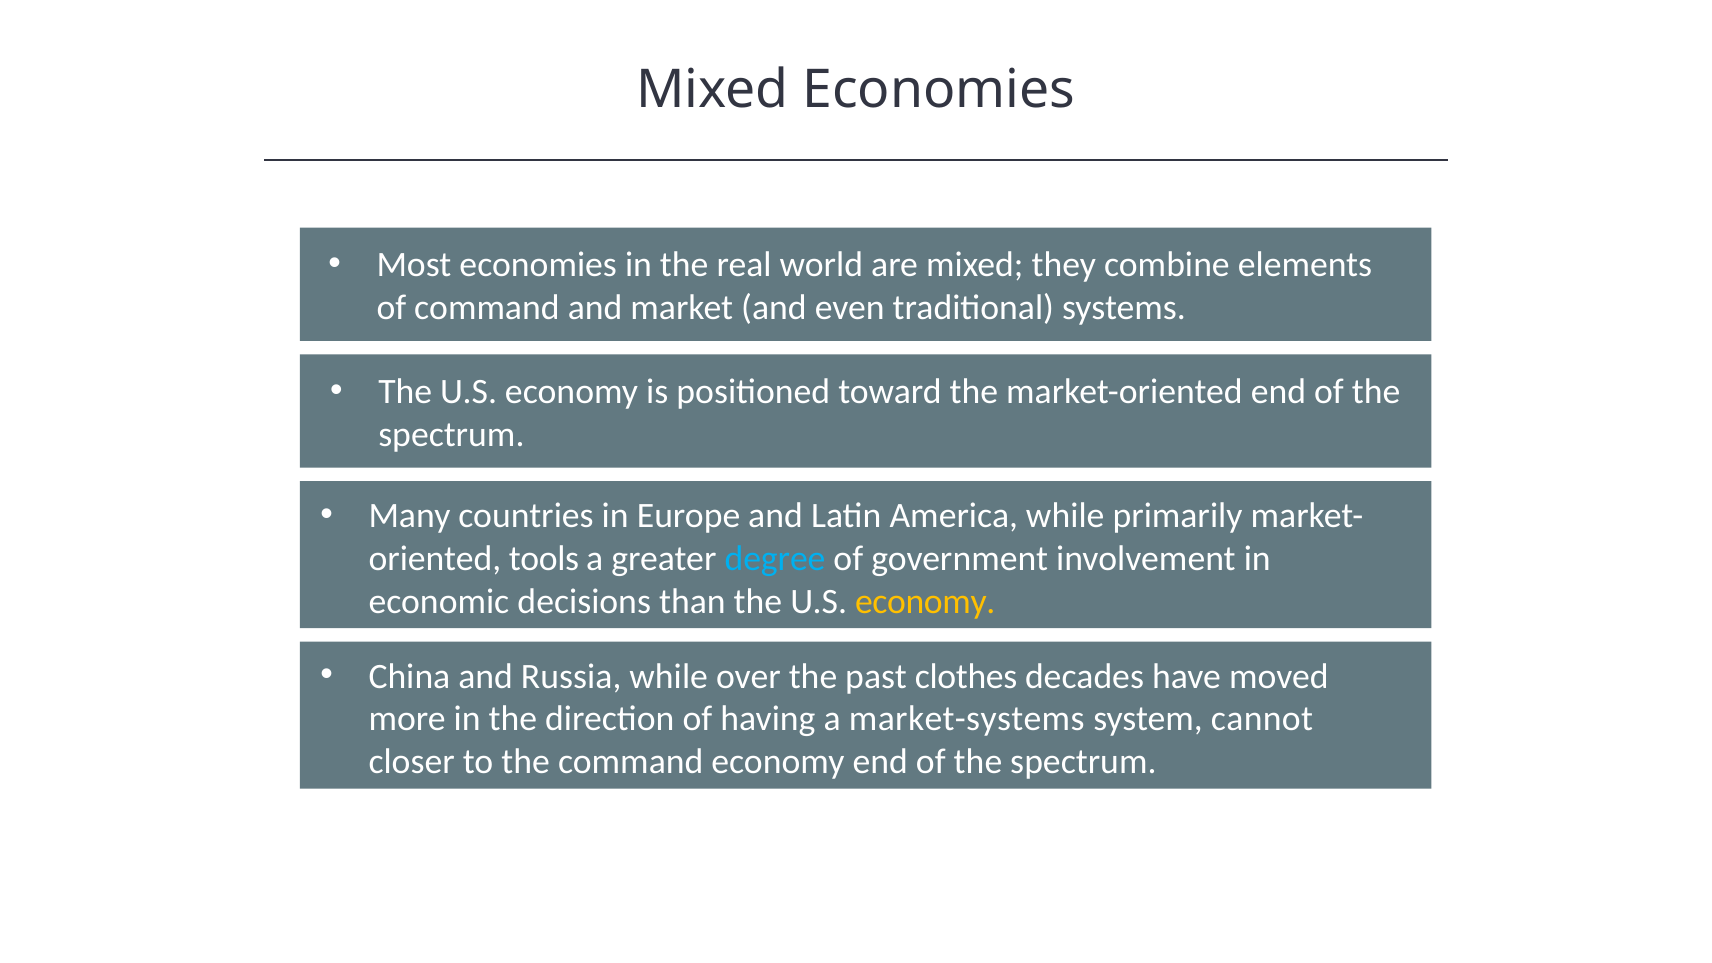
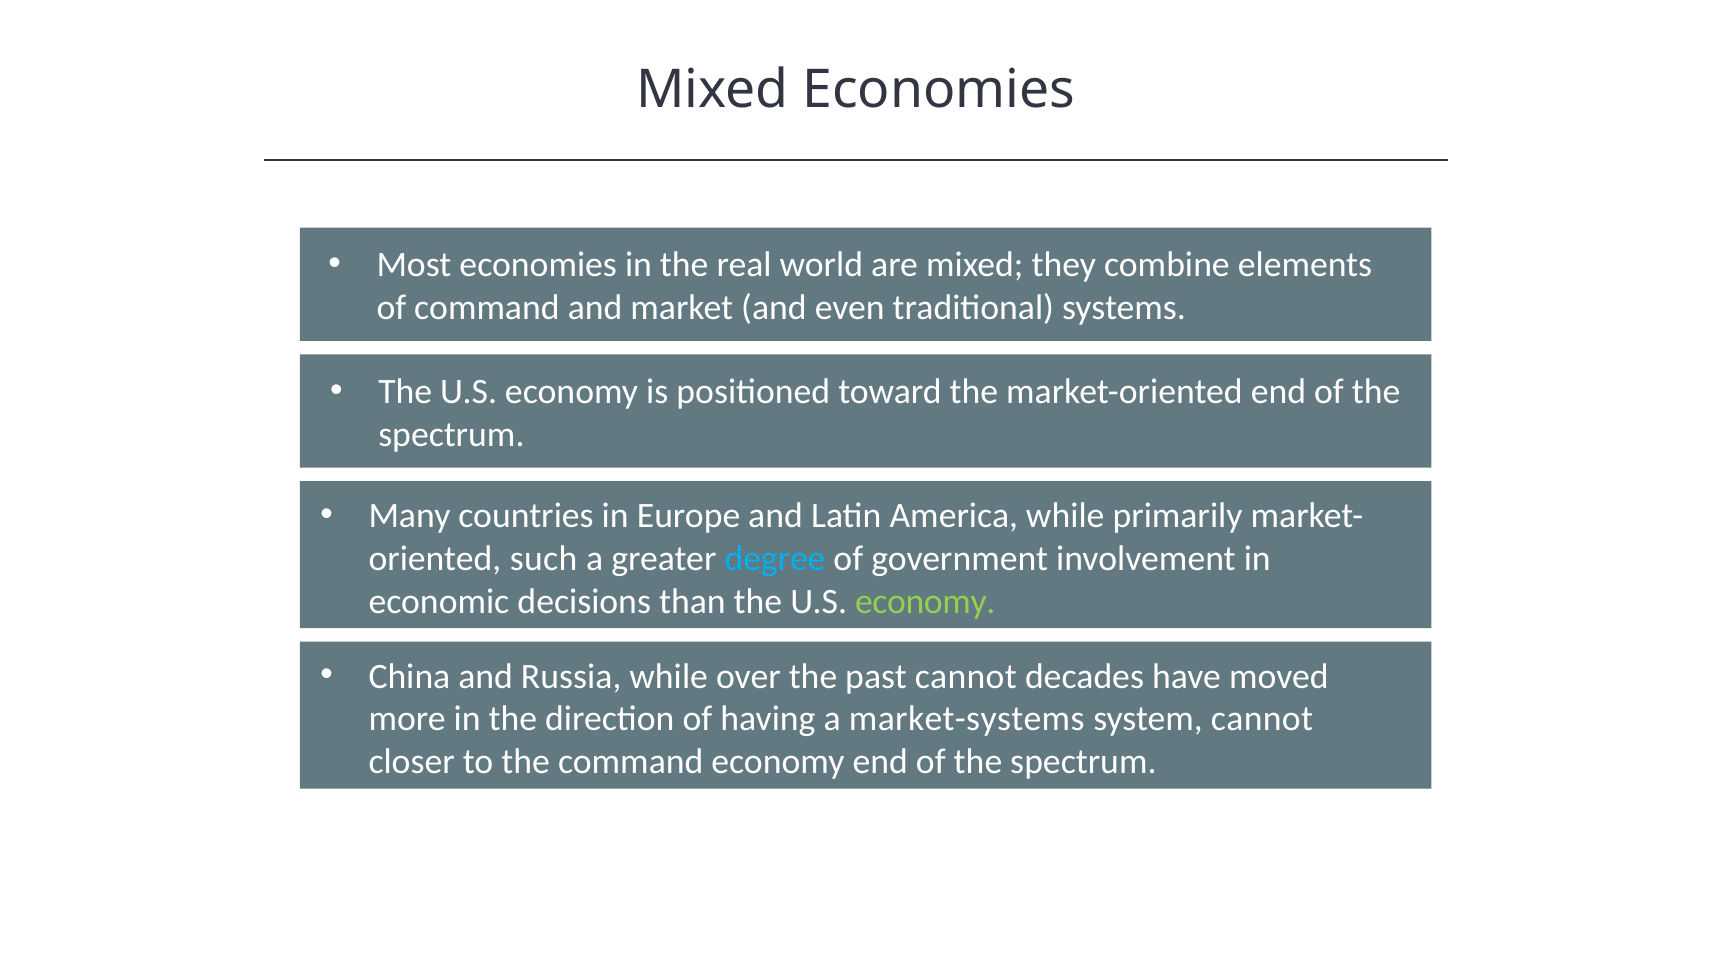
tools: tools -> such (544, 559)
economy colour: yellow -> light green (925, 601)
past clothes: clothes -> cannot (966, 676)
